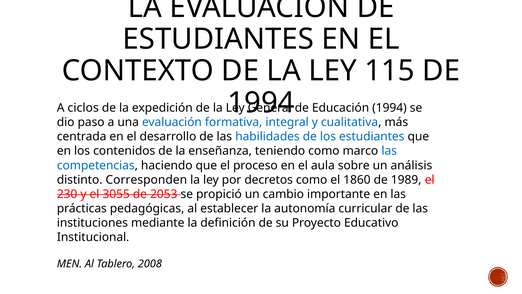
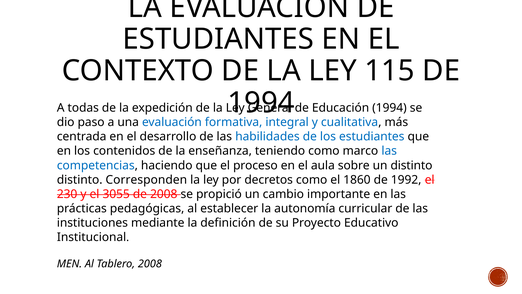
ciclos: ciclos -> todas (83, 108)
un análisis: análisis -> distinto (411, 165)
1989: 1989 -> 1992 (406, 180)
de 2053: 2053 -> 2008 (164, 194)
